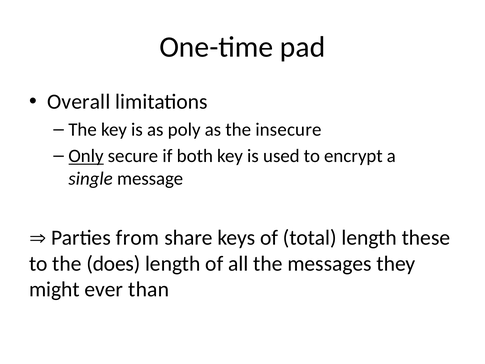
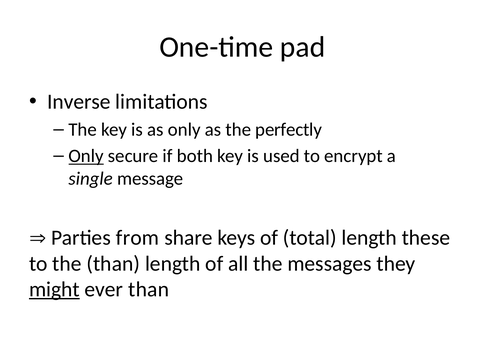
Overall: Overall -> Inverse (79, 102)
as poly: poly -> only (184, 130)
insecure: insecure -> perfectly (289, 130)
the does: does -> than (113, 263)
might underline: none -> present (54, 289)
